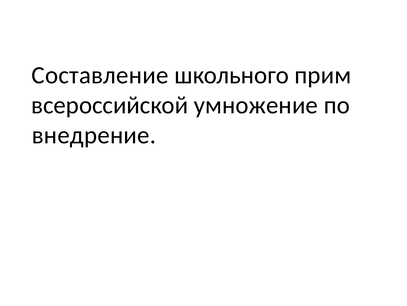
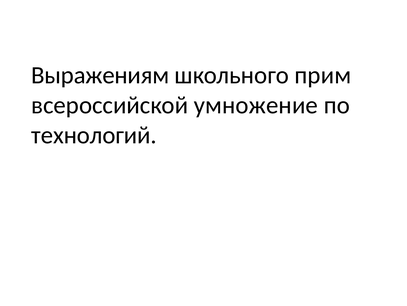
Составление: Составление -> Выражениям (100, 75)
внедрение: внедрение -> технологий (94, 135)
